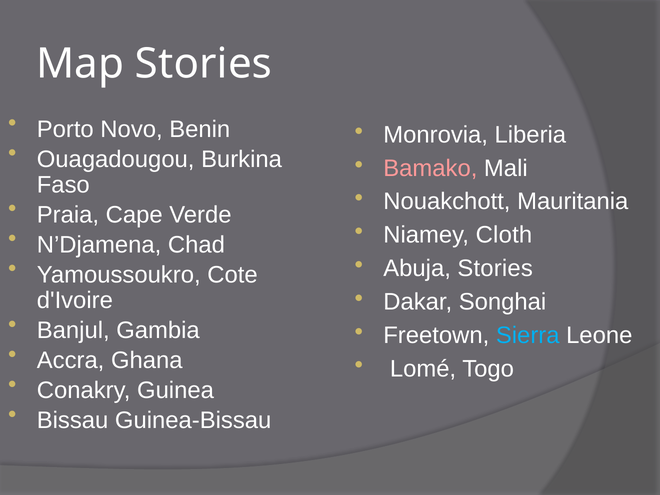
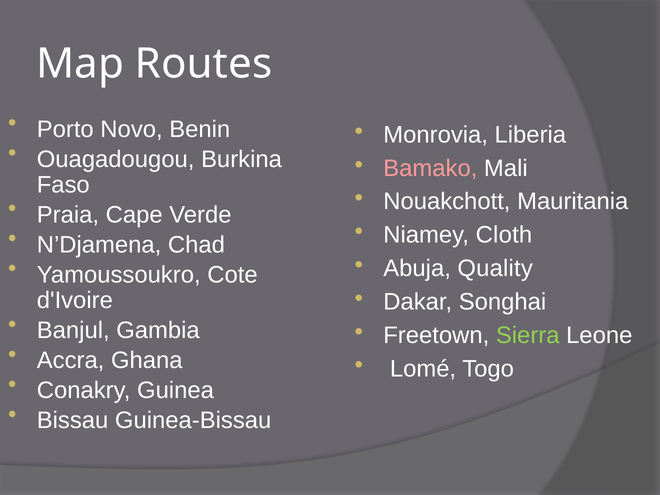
Map Stories: Stories -> Routes (204, 64)
Abuja Stories: Stories -> Quality (495, 268)
Sierra colour: light blue -> light green (528, 335)
